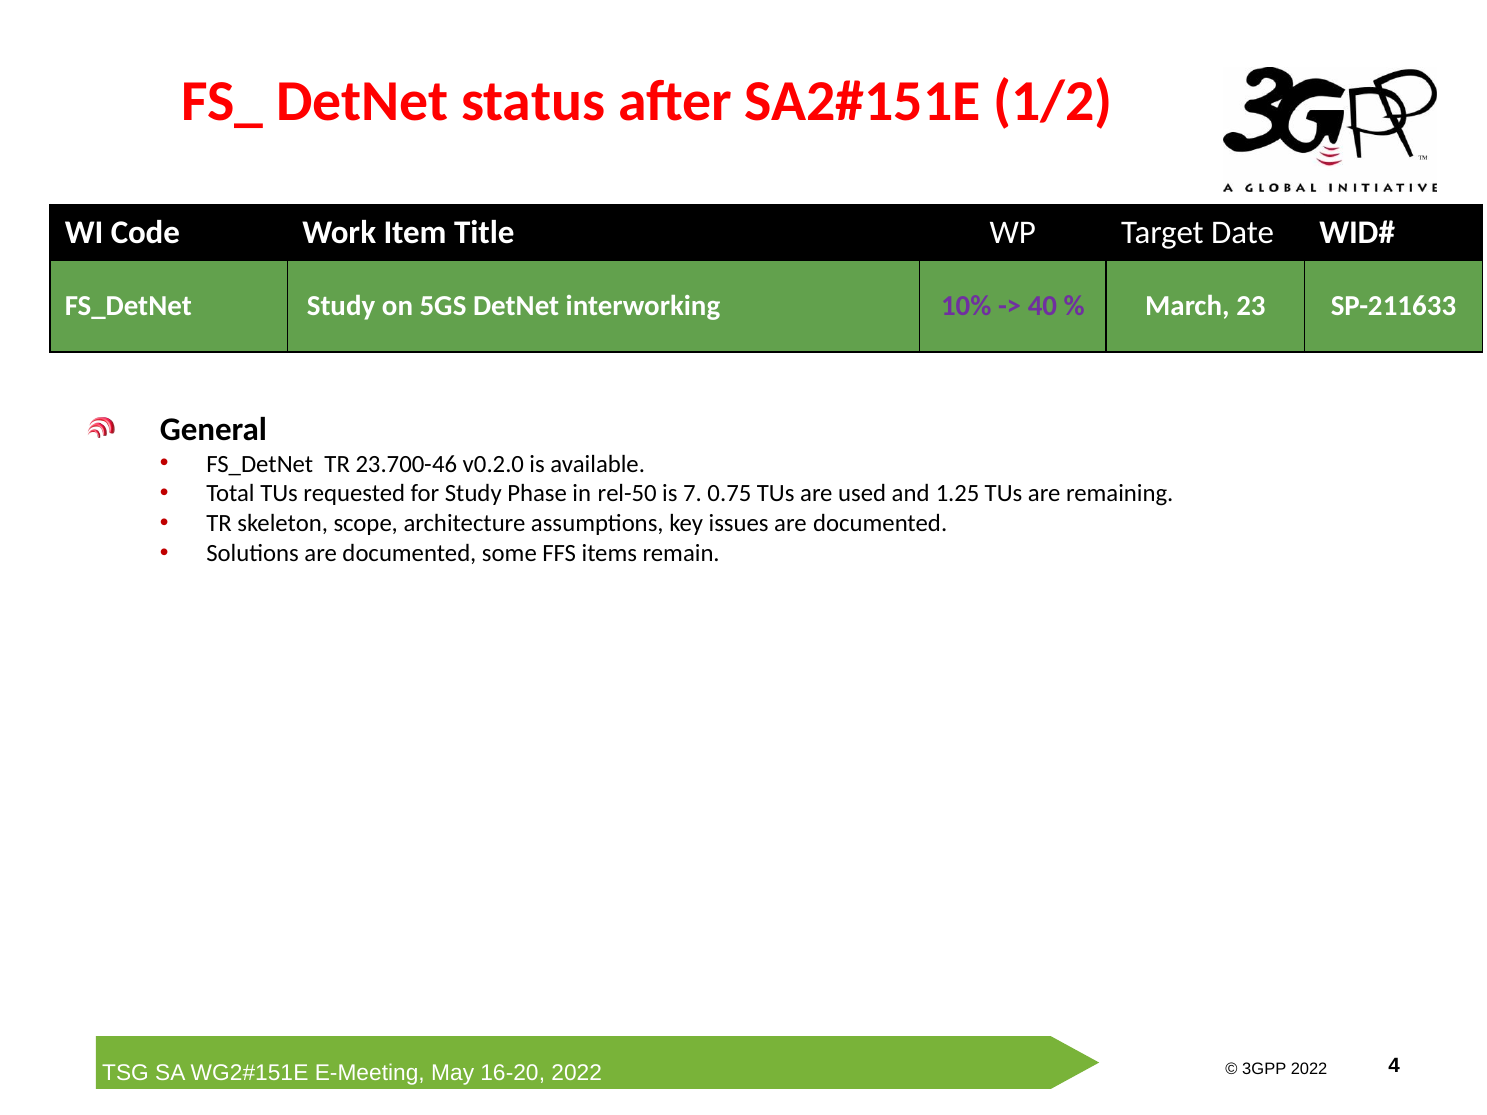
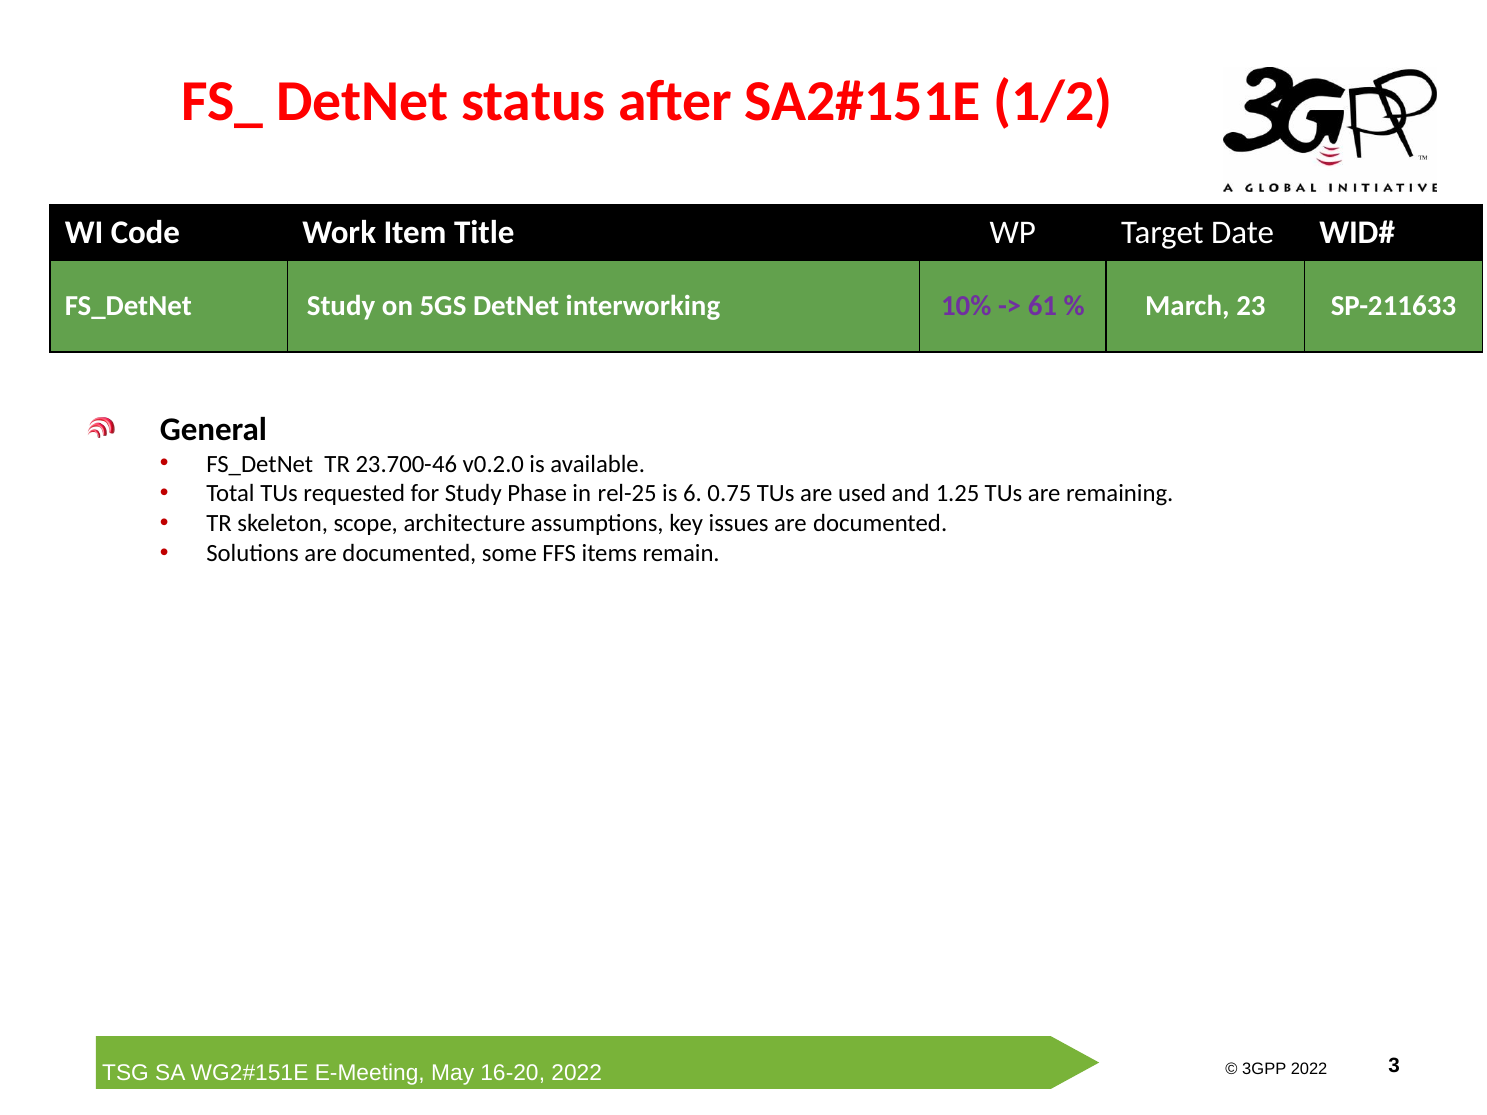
40: 40 -> 61 (1042, 306)
rel-50: rel-50 -> rel-25 (627, 494)
7: 7 -> 6 (693, 494)
4: 4 -> 3 (1394, 1066)
